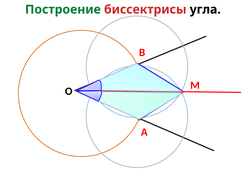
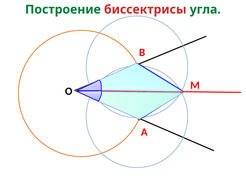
угла colour: black -> green (205, 9)
